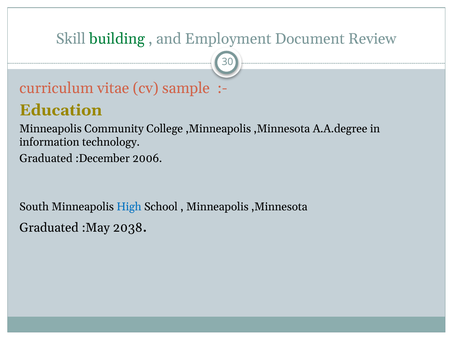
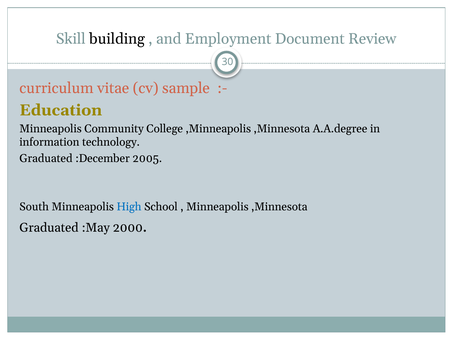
building colour: green -> black (117, 39)
2006: 2006 -> 2005 (147, 158)
2038: 2038 -> 2000 (128, 228)
